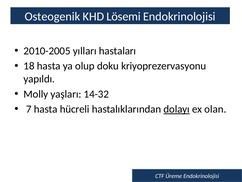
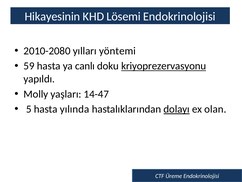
Osteogenik: Osteogenik -> Hikayesinin (52, 17)
2010-2005: 2010-2005 -> 2010-2080 (47, 51)
hastaları: hastaları -> yöntemi (117, 51)
18: 18 -> 59 (29, 66)
olup: olup -> canlı (85, 66)
kriyoprezervasyonu underline: none -> present (164, 66)
14-32: 14-32 -> 14-47 (96, 94)
7: 7 -> 5 (29, 109)
hücreli: hücreli -> yılında (75, 109)
